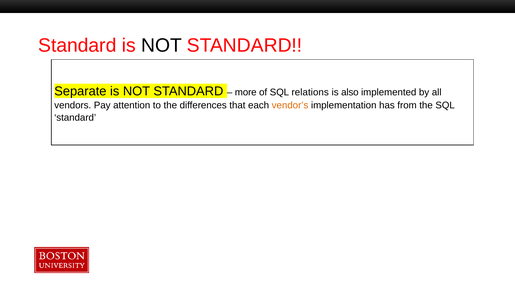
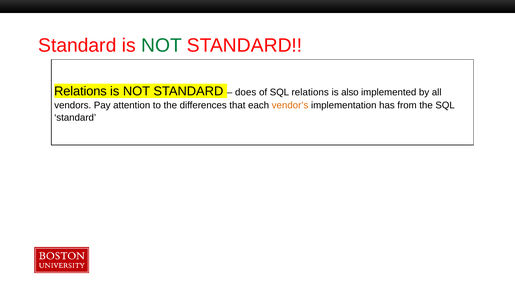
NOT colour: black -> green (161, 45)
Separate: Separate -> Relations (80, 91)
more: more -> does (246, 92)
